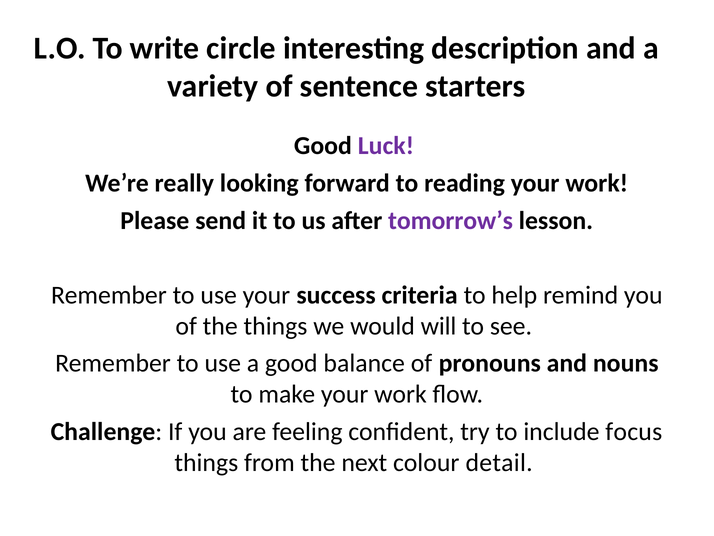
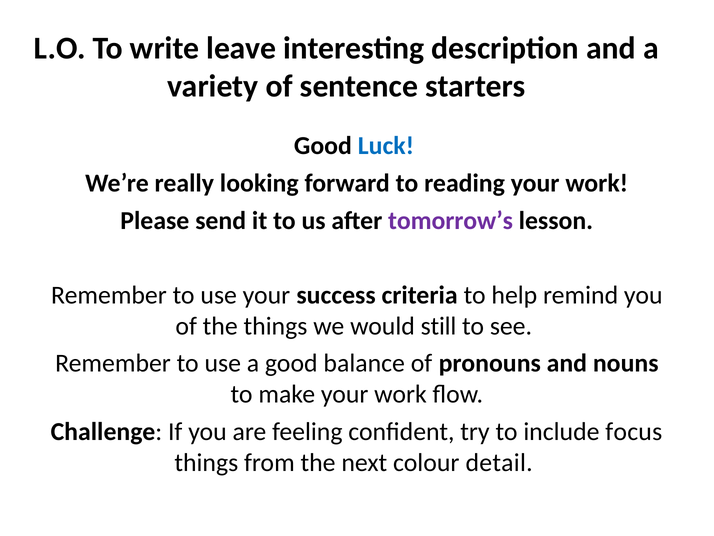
circle: circle -> leave (241, 48)
Luck colour: purple -> blue (386, 146)
will: will -> still (439, 326)
